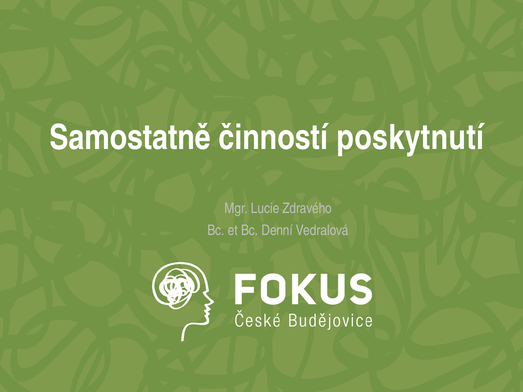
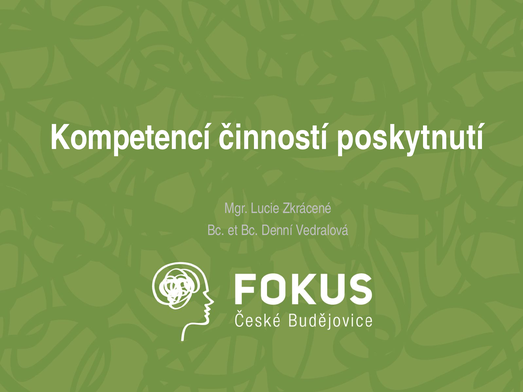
Samostatně: Samostatně -> Kompetencí (130, 138)
Zdravého: Zdravého -> Zkrácené (307, 208)
